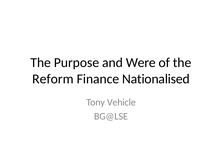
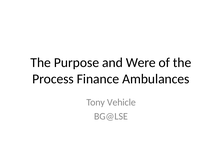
Reform: Reform -> Process (53, 79)
Nationalised: Nationalised -> Ambulances (156, 79)
